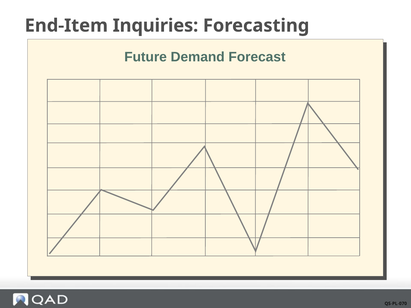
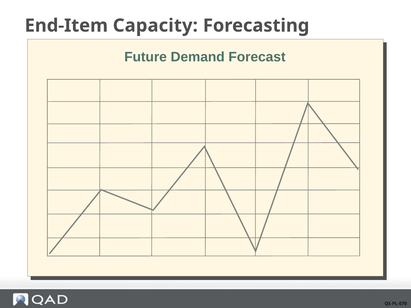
Inquiries: Inquiries -> Capacity (155, 26)
